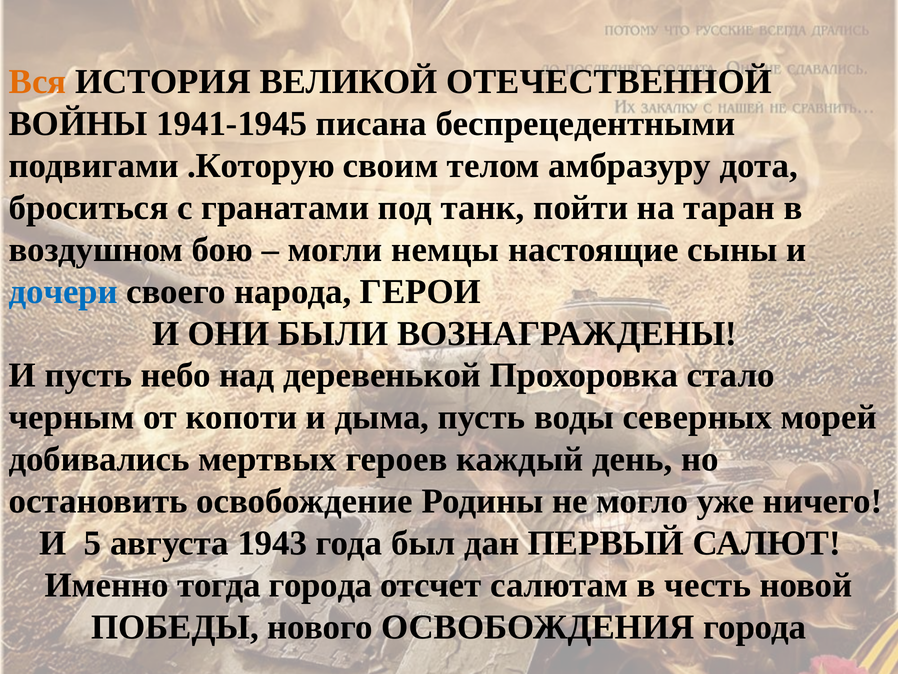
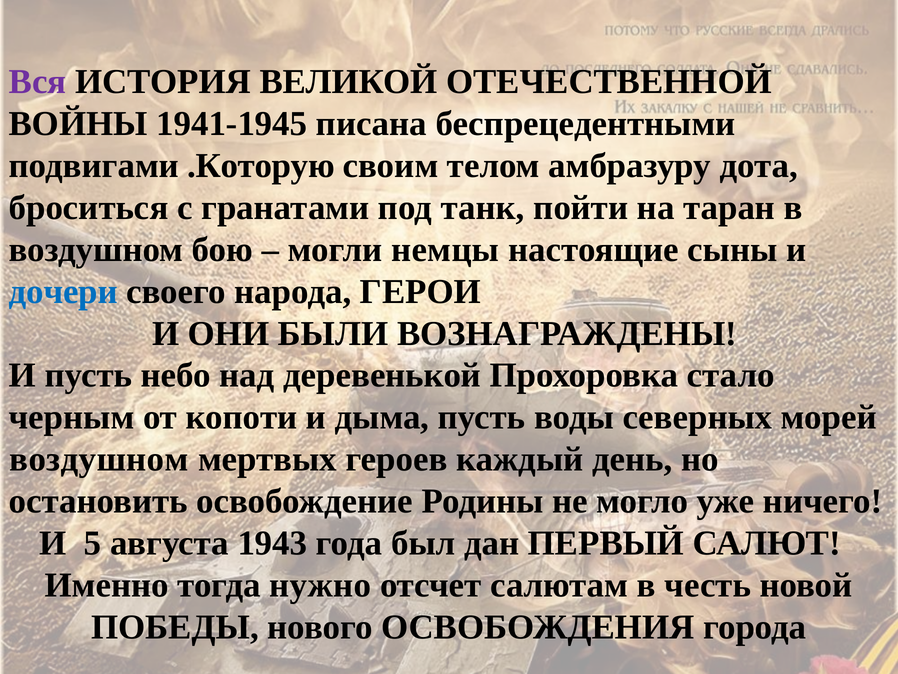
Вся colour: orange -> purple (38, 82)
добивались: добивались -> воздушном (99, 459)
тогда города: города -> нужно (320, 585)
